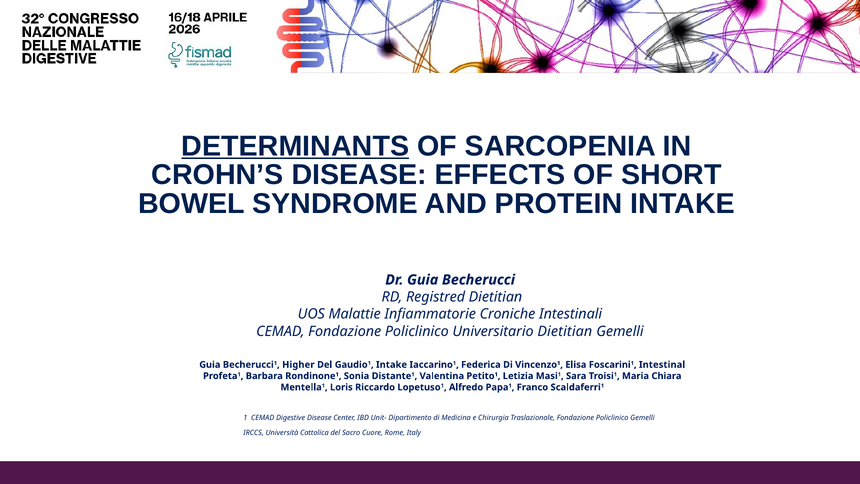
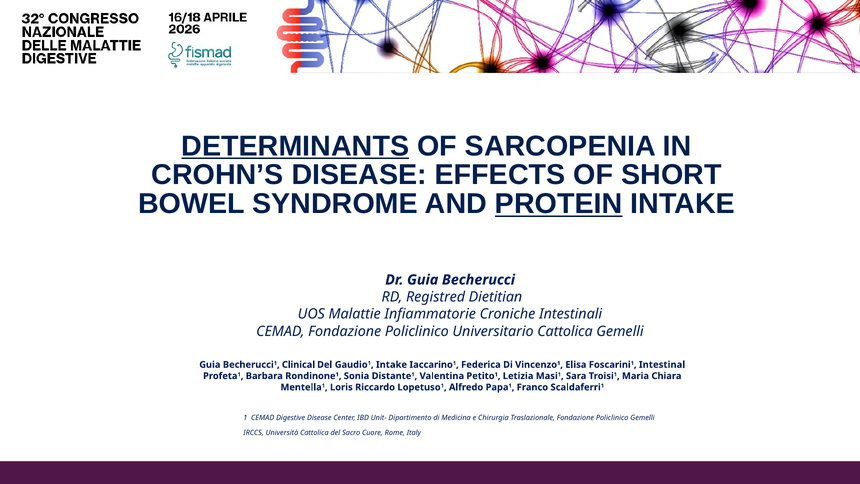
PROTEIN underline: none -> present (559, 204)
Universitario Dietitian: Dietitian -> Cattolica (565, 331)
Higher: Higher -> Clinical (298, 364)
